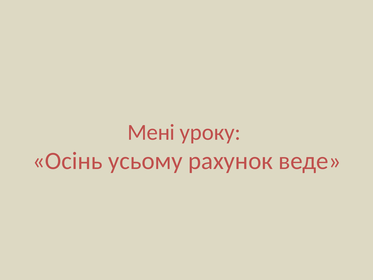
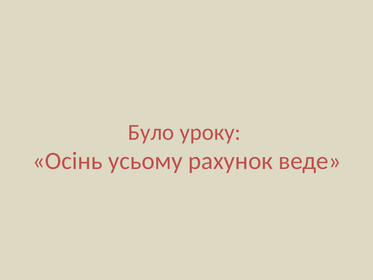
Мені: Мені -> Було (151, 132)
